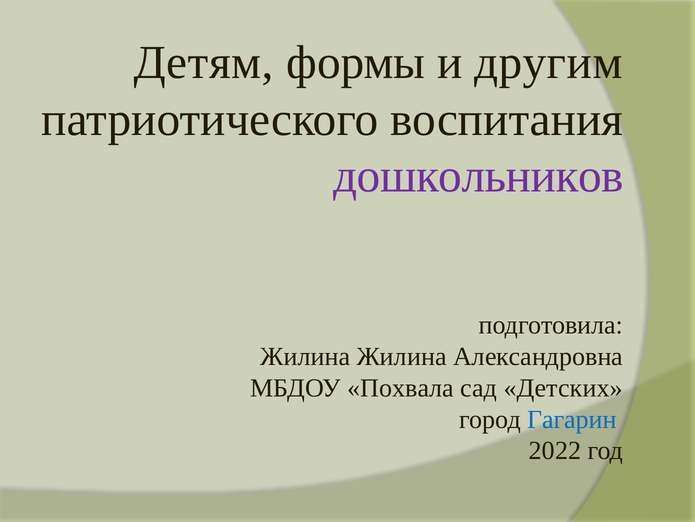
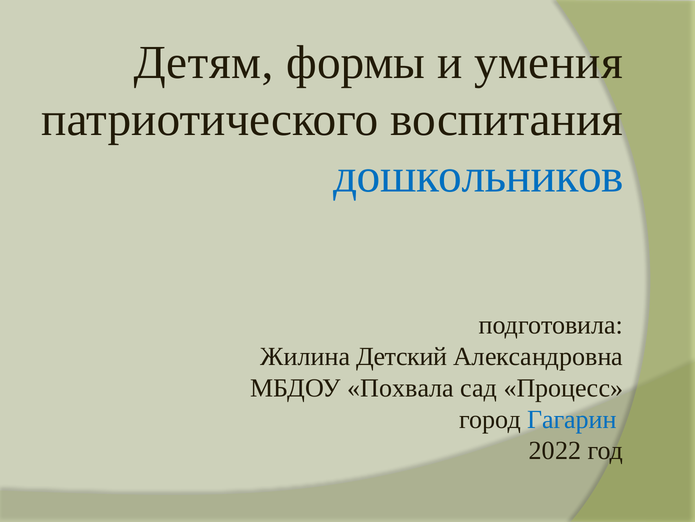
другим: другим -> умения (548, 63)
дошкольников colour: purple -> blue (478, 176)
Жилина Жилина: Жилина -> Детский (402, 356)
Детских: Детских -> Процесс (563, 388)
